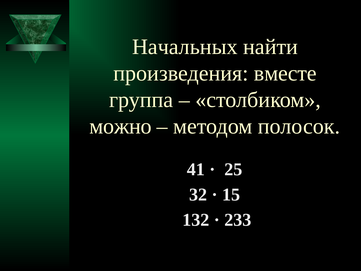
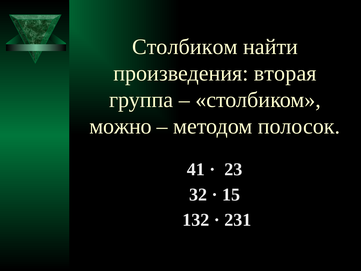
Начальных: Начальных -> Столбиком (185, 47)
вместе: вместе -> вторая (285, 73)
25: 25 -> 23 (233, 169)
233: 233 -> 231 (238, 220)
